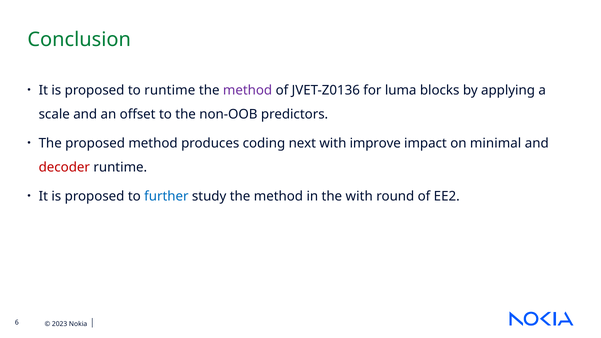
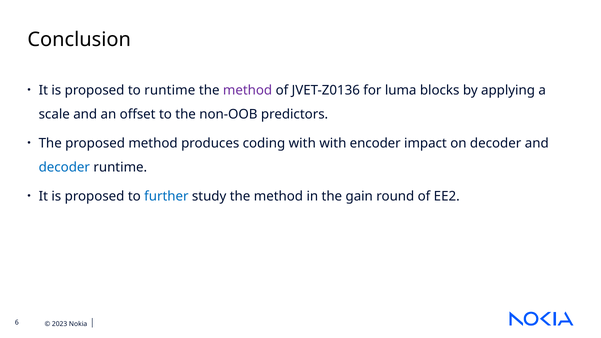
Conclusion colour: green -> black (79, 39)
coding next: next -> with (302, 143)
improve: improve -> encoder (375, 143)
on minimal: minimal -> decoder (496, 143)
decoder colour: red -> blue (64, 167)
the with: with -> gain (359, 196)
